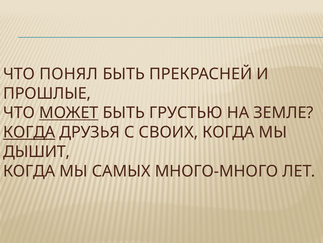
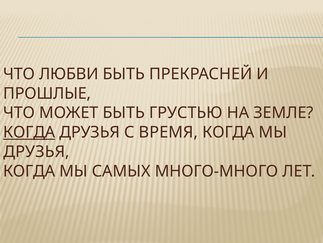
ПОНЯЛ: ПОНЯЛ -> ЛЮБВИ (69, 74)
МОЖЕТ underline: present -> none (69, 113)
СВОИХ: СВОИХ -> ВРЕМЯ (168, 132)
ДЫШИТ: ДЫШИТ -> ДРУЗЬЯ (36, 151)
